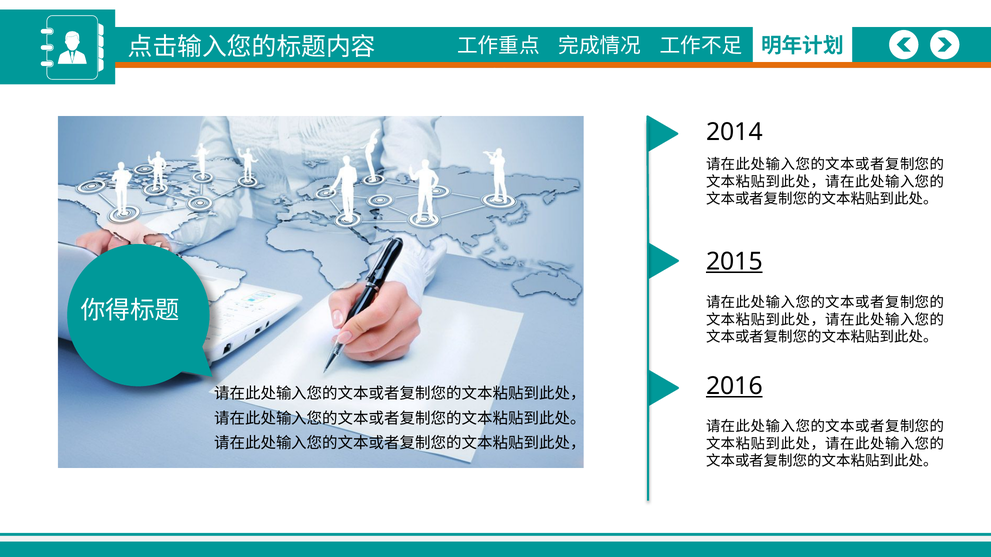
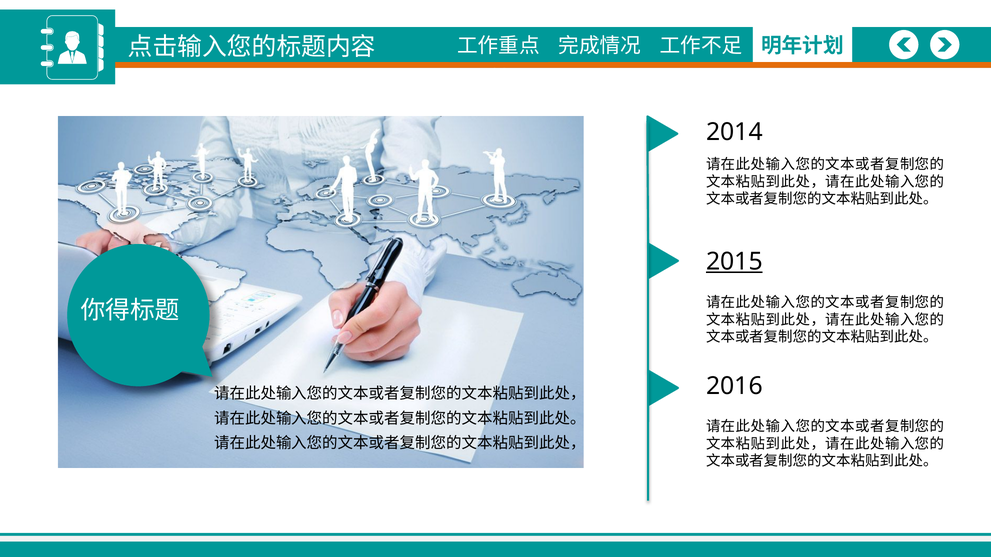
2016 underline: present -> none (734, 387)
